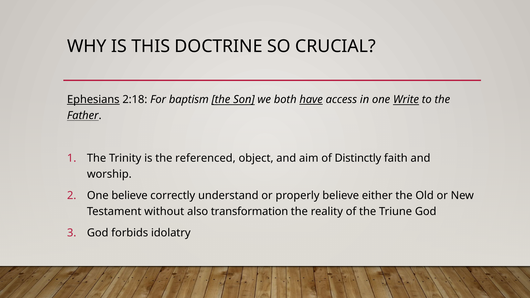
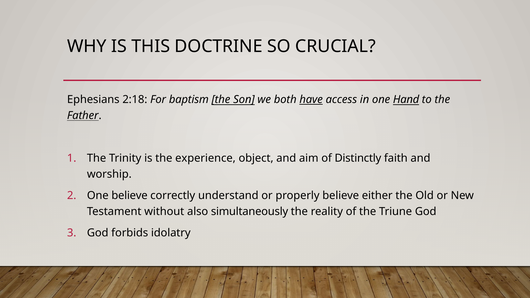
Ephesians underline: present -> none (93, 100)
Write: Write -> Hand (406, 100)
referenced: referenced -> experience (205, 158)
transformation: transformation -> simultaneously (250, 212)
